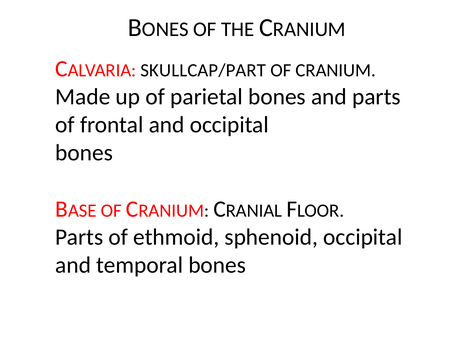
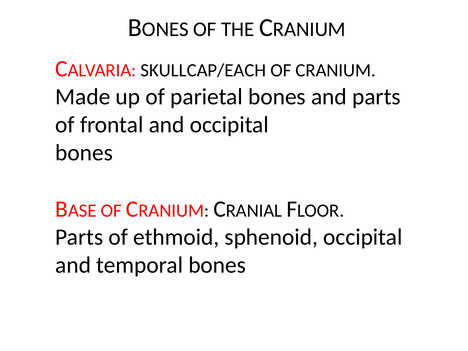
SKULLCAP/PART: SKULLCAP/PART -> SKULLCAP/EACH (203, 70)
